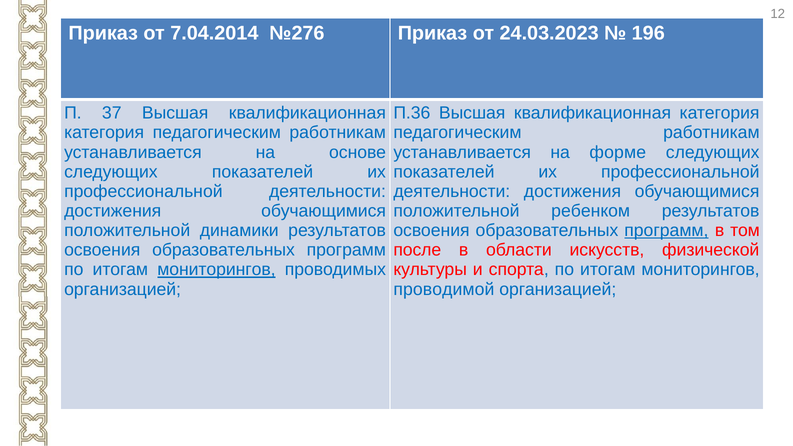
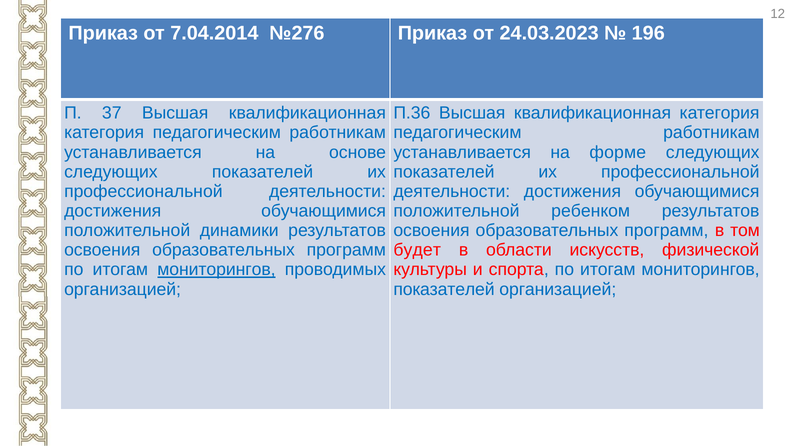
программ underline: present -> none (666, 231)
после: после -> будет (417, 250)
проводимой: проводимой -> показателей (444, 289)
